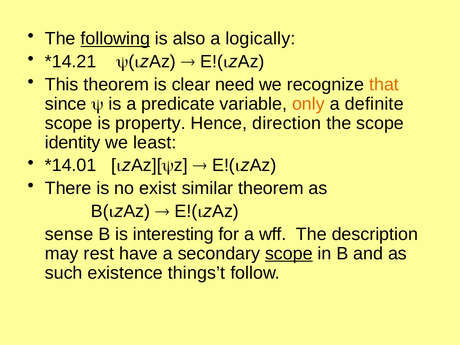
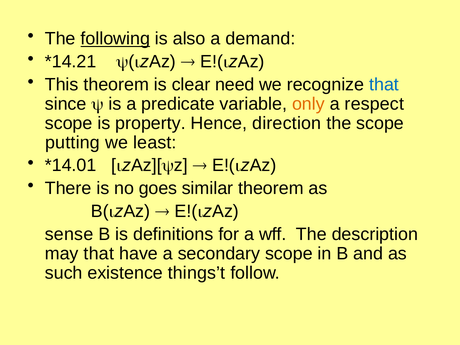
logically: logically -> demand (260, 39)
that colour: orange -> blue (384, 85)
definite: definite -> respect (374, 104)
identity: identity -> putting (73, 142)
exist: exist -> goes (158, 188)
interesting: interesting -> definitions (173, 234)
may rest: rest -> that (99, 253)
scope underline: present -> none (289, 253)
